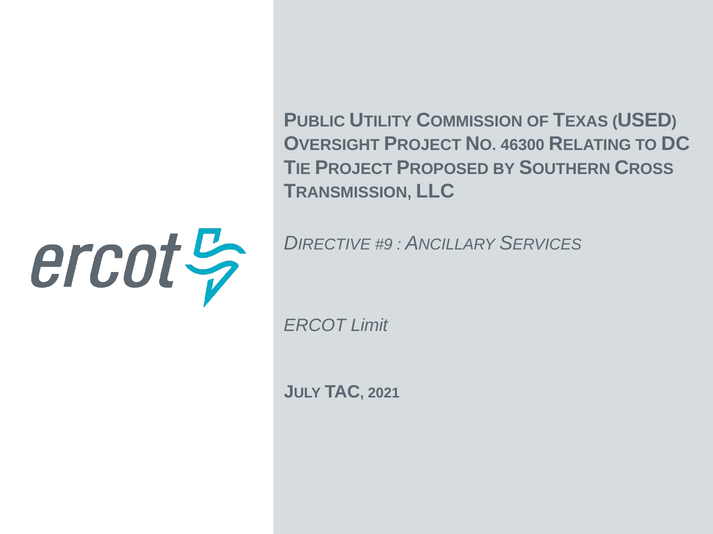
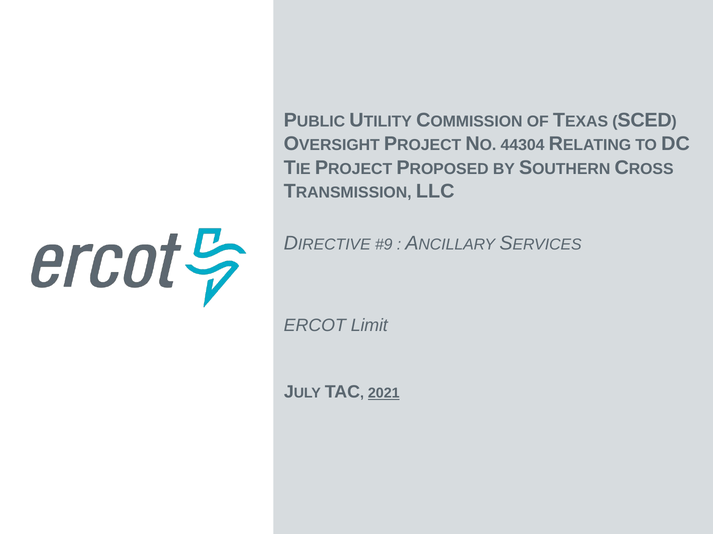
USED: USED -> SCED (645, 120)
46300: 46300 -> 44304 (523, 145)
2021 underline: none -> present (384, 394)
